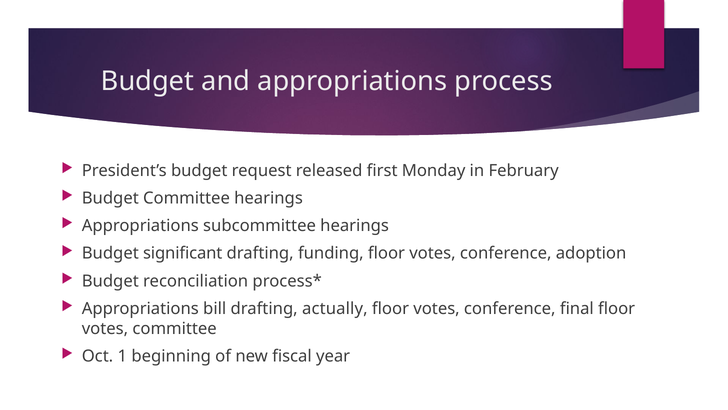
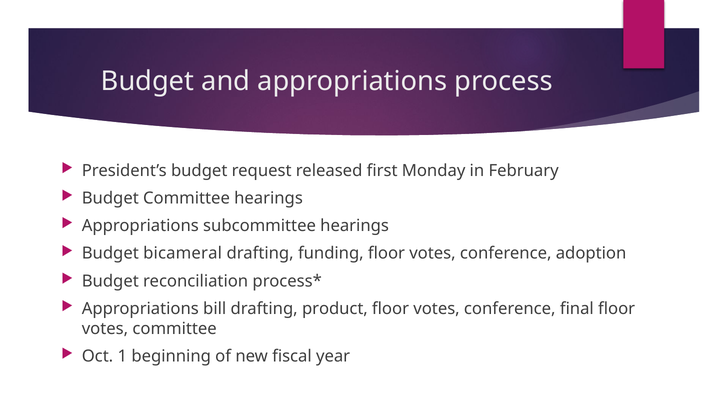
significant: significant -> bicameral (183, 253)
actually: actually -> product (335, 308)
